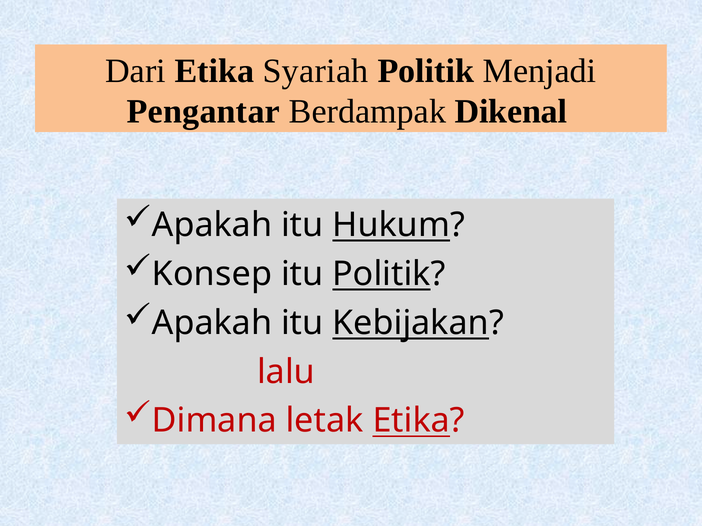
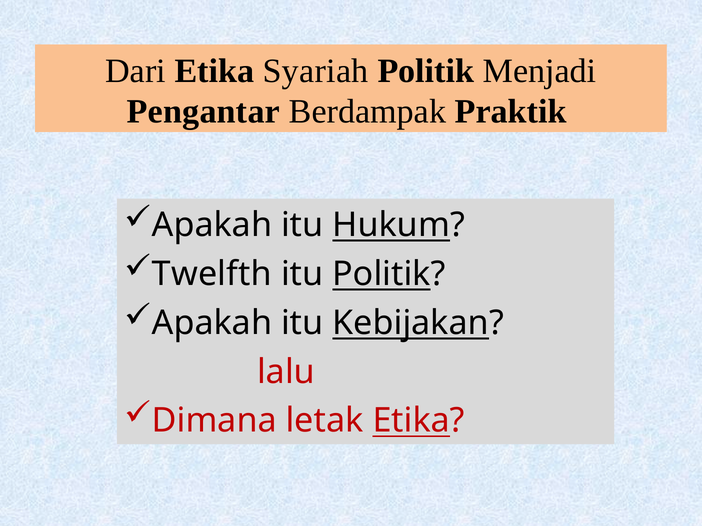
Dikenal: Dikenal -> Praktik (511, 112)
Konsep: Konsep -> Twelfth (212, 274)
